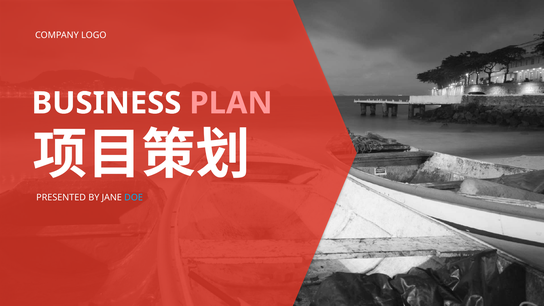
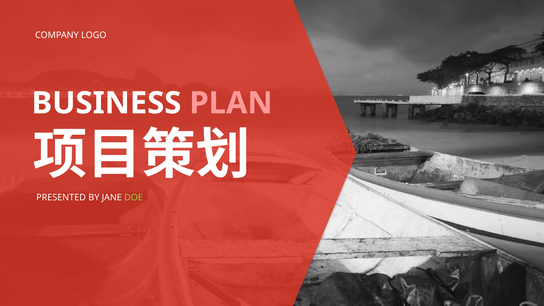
DOE colour: light blue -> light green (134, 197)
